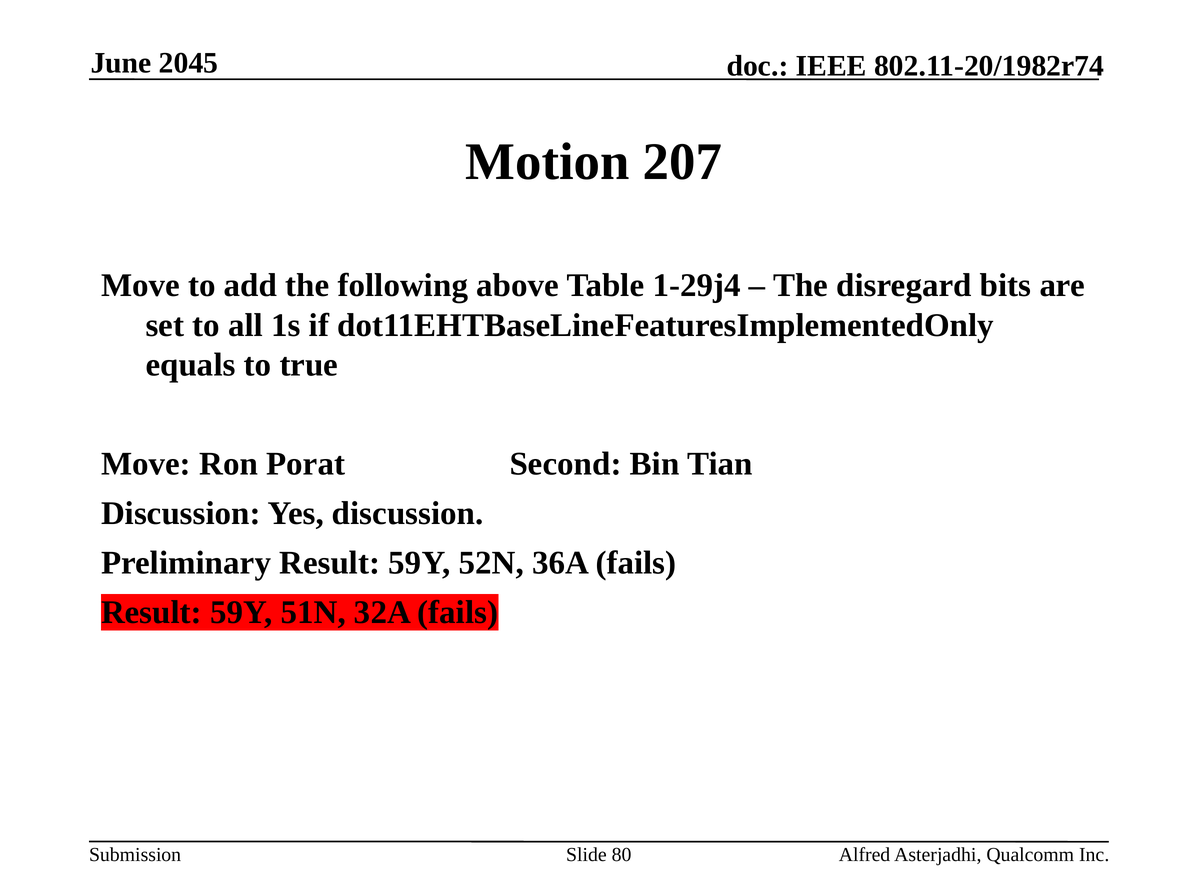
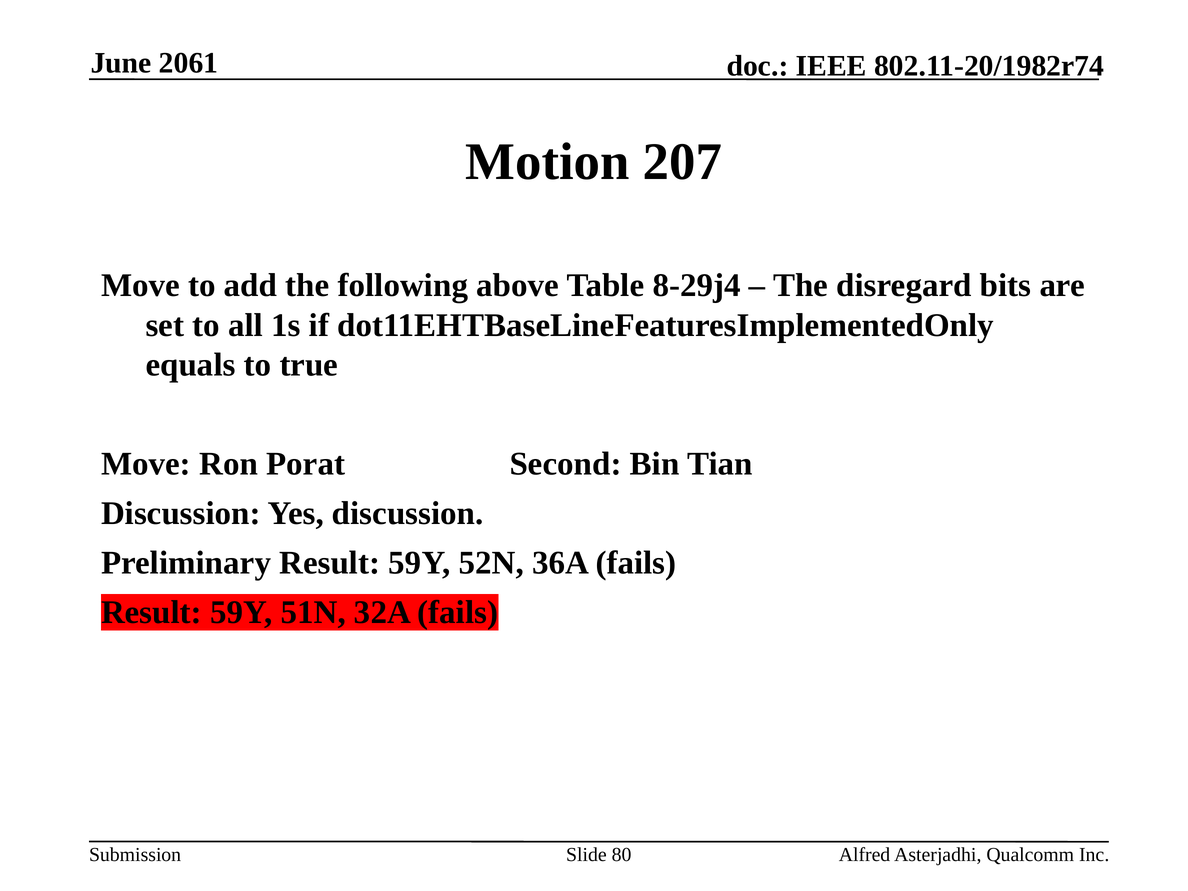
2045: 2045 -> 2061 (189, 63)
1-29j4: 1-29j4 -> 8-29j4 (697, 285)
